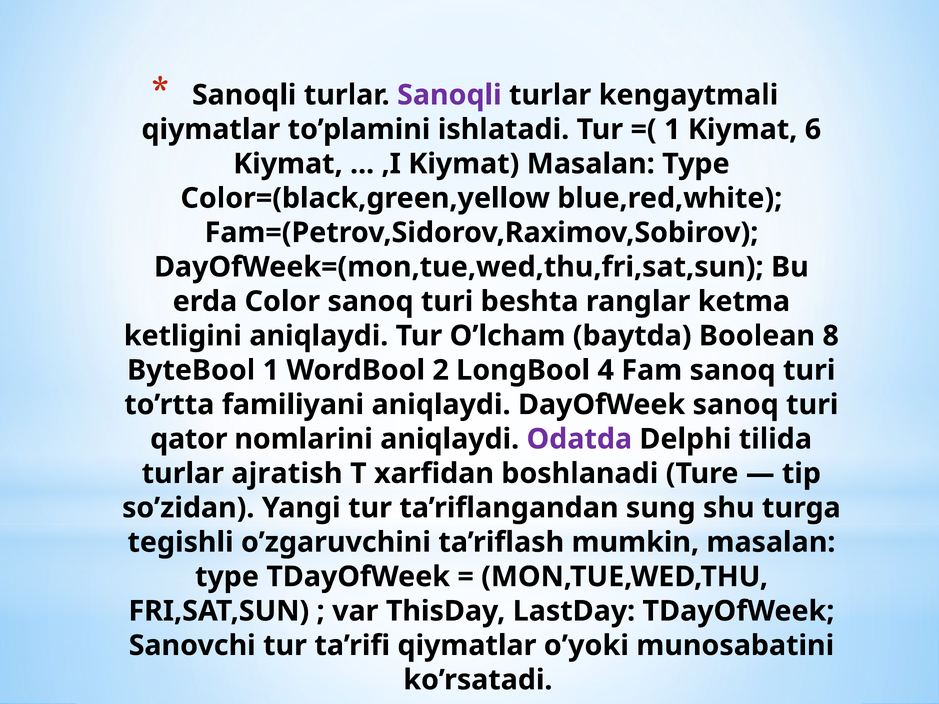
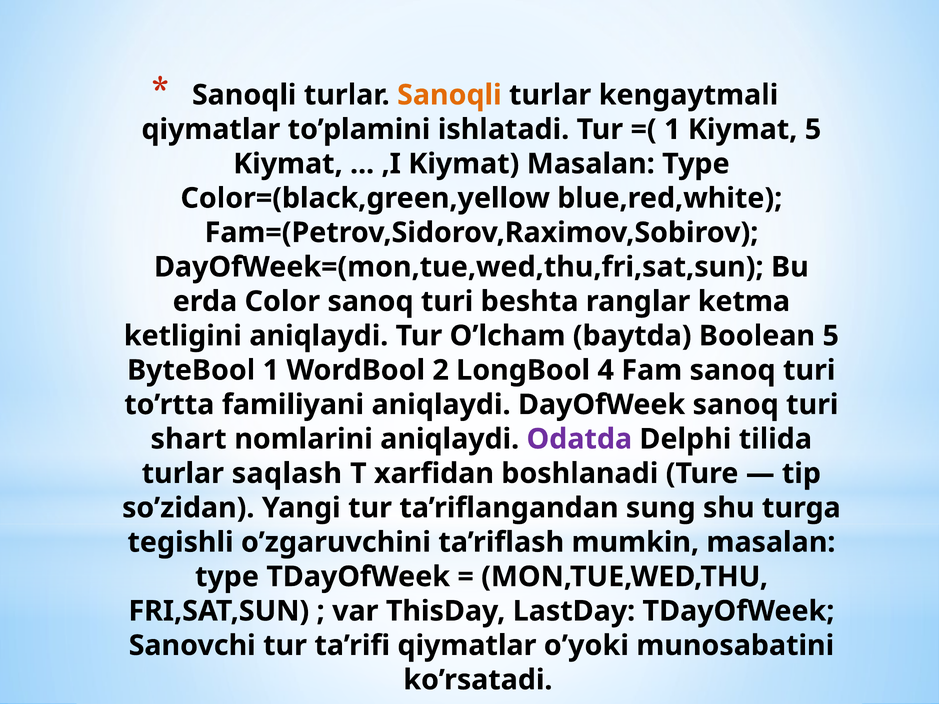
Sanoqli colour: purple -> orange (449, 95)
Kiymat 6: 6 -> 5 (813, 129)
Boolean 8: 8 -> 5 (831, 336)
qator: qator -> shart (189, 439)
ajratish: ajratish -> saqlash (287, 474)
